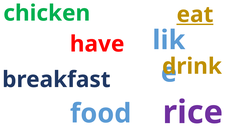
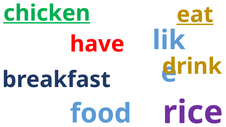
chicken underline: none -> present (47, 13)
